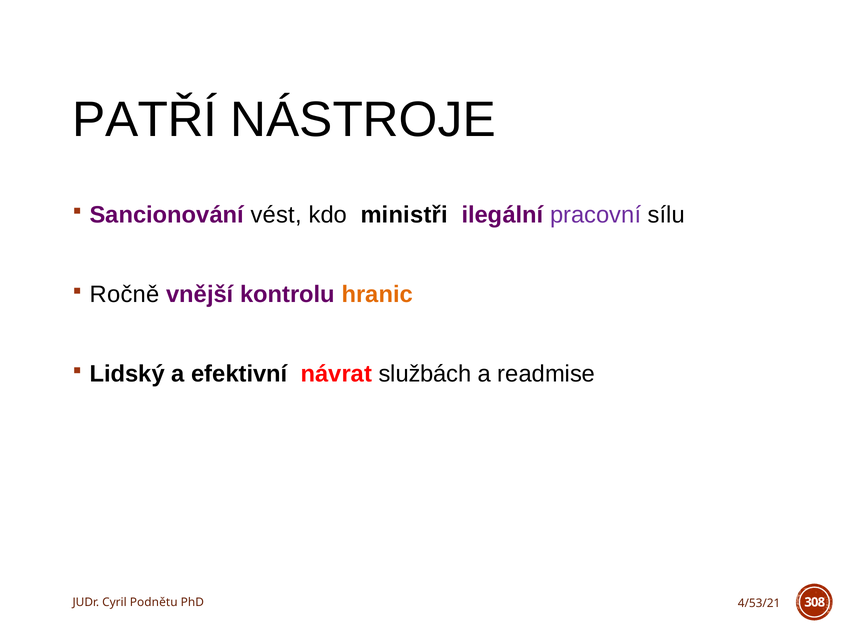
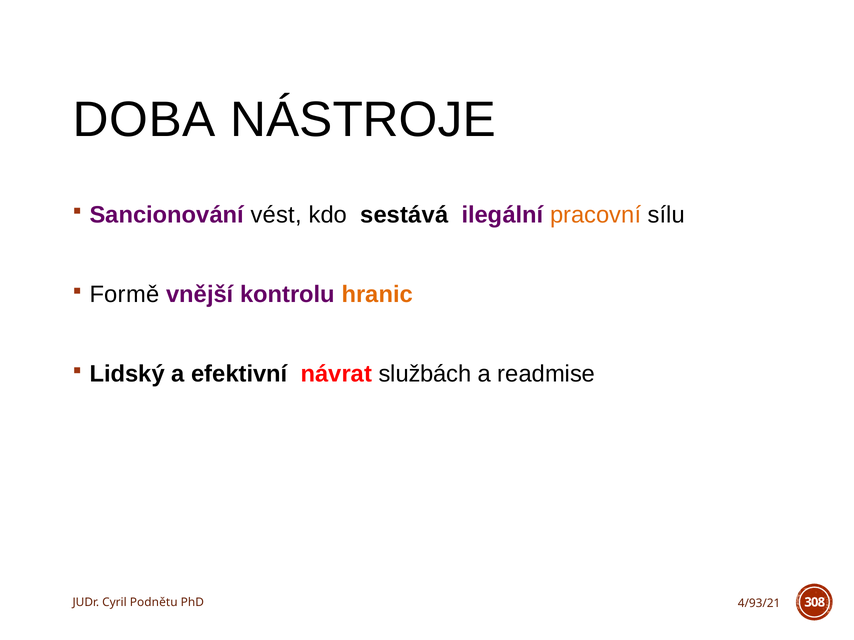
PATŘÍ: PATŘÍ -> DOBA (144, 120)
ministři: ministři -> sestává (404, 215)
pracovní colour: purple -> orange (596, 215)
Ročně: Ročně -> Formě (124, 295)
4/53/21: 4/53/21 -> 4/93/21 (759, 604)
